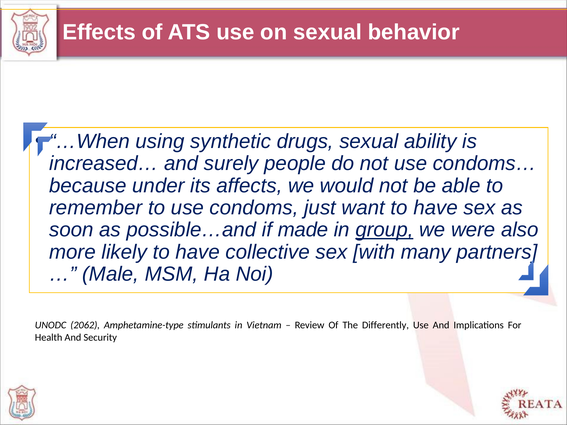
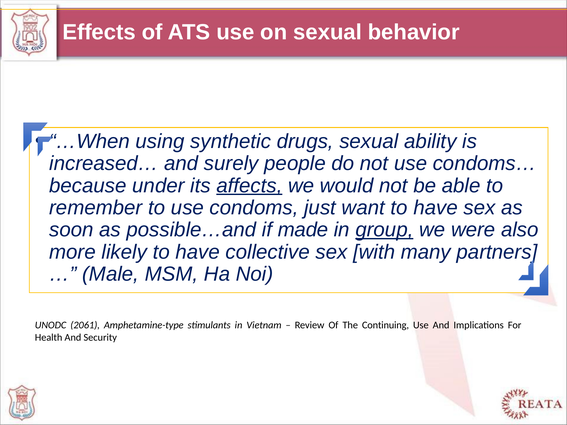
affects underline: none -> present (249, 186)
2062: 2062 -> 2061 (85, 325)
Differently: Differently -> Continuing (386, 325)
